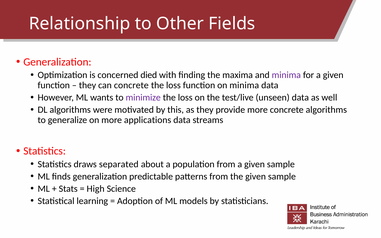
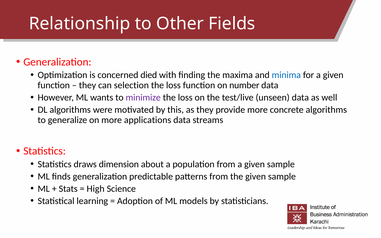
minima colour: purple -> blue (286, 75)
can concrete: concrete -> selection (131, 85)
on minima: minima -> number (244, 85)
separated: separated -> dimension (119, 164)
